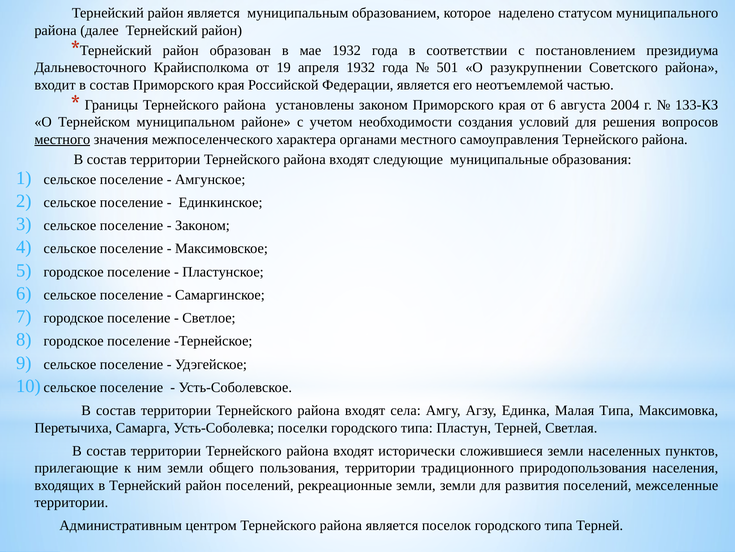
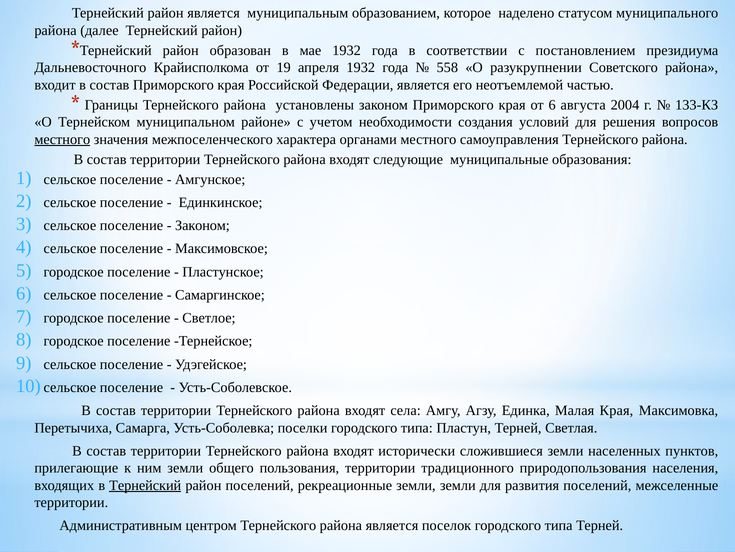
501: 501 -> 558 (447, 68)
Малая Типа: Типа -> Края (616, 410)
Тернейский underline: none -> present (145, 485)
